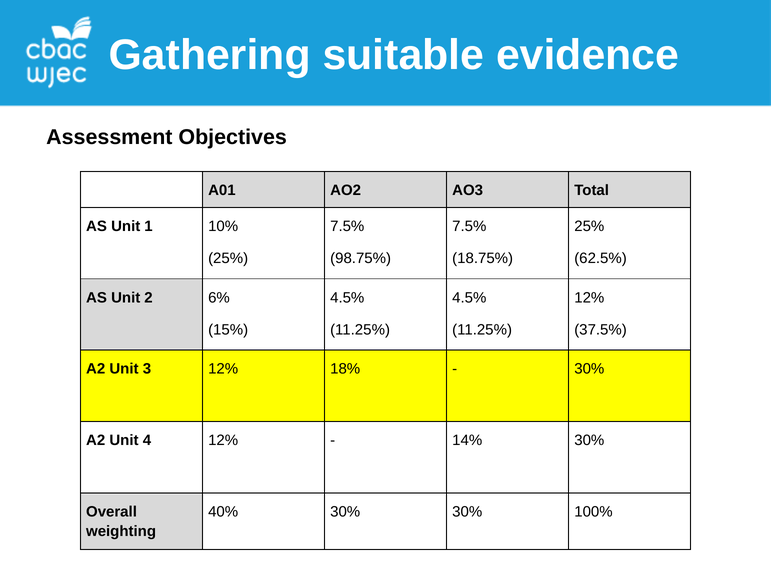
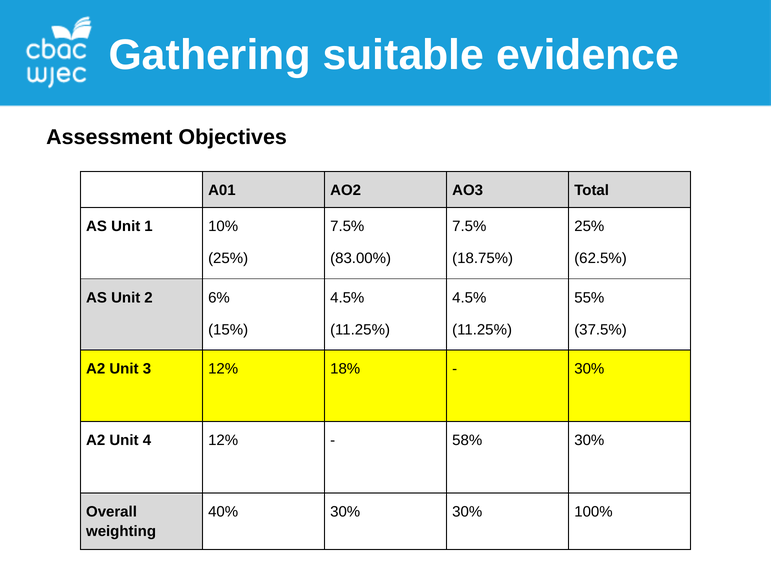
98.75%: 98.75% -> 83.00% (361, 259)
12%: 12% -> 55% (589, 298)
14%: 14% -> 58% (467, 441)
